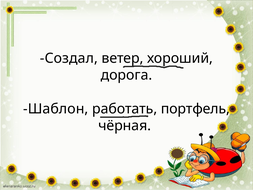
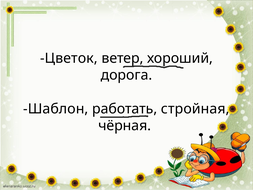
Создал: Создал -> Цветок (69, 58)
портфель: портфель -> стройная (195, 109)
